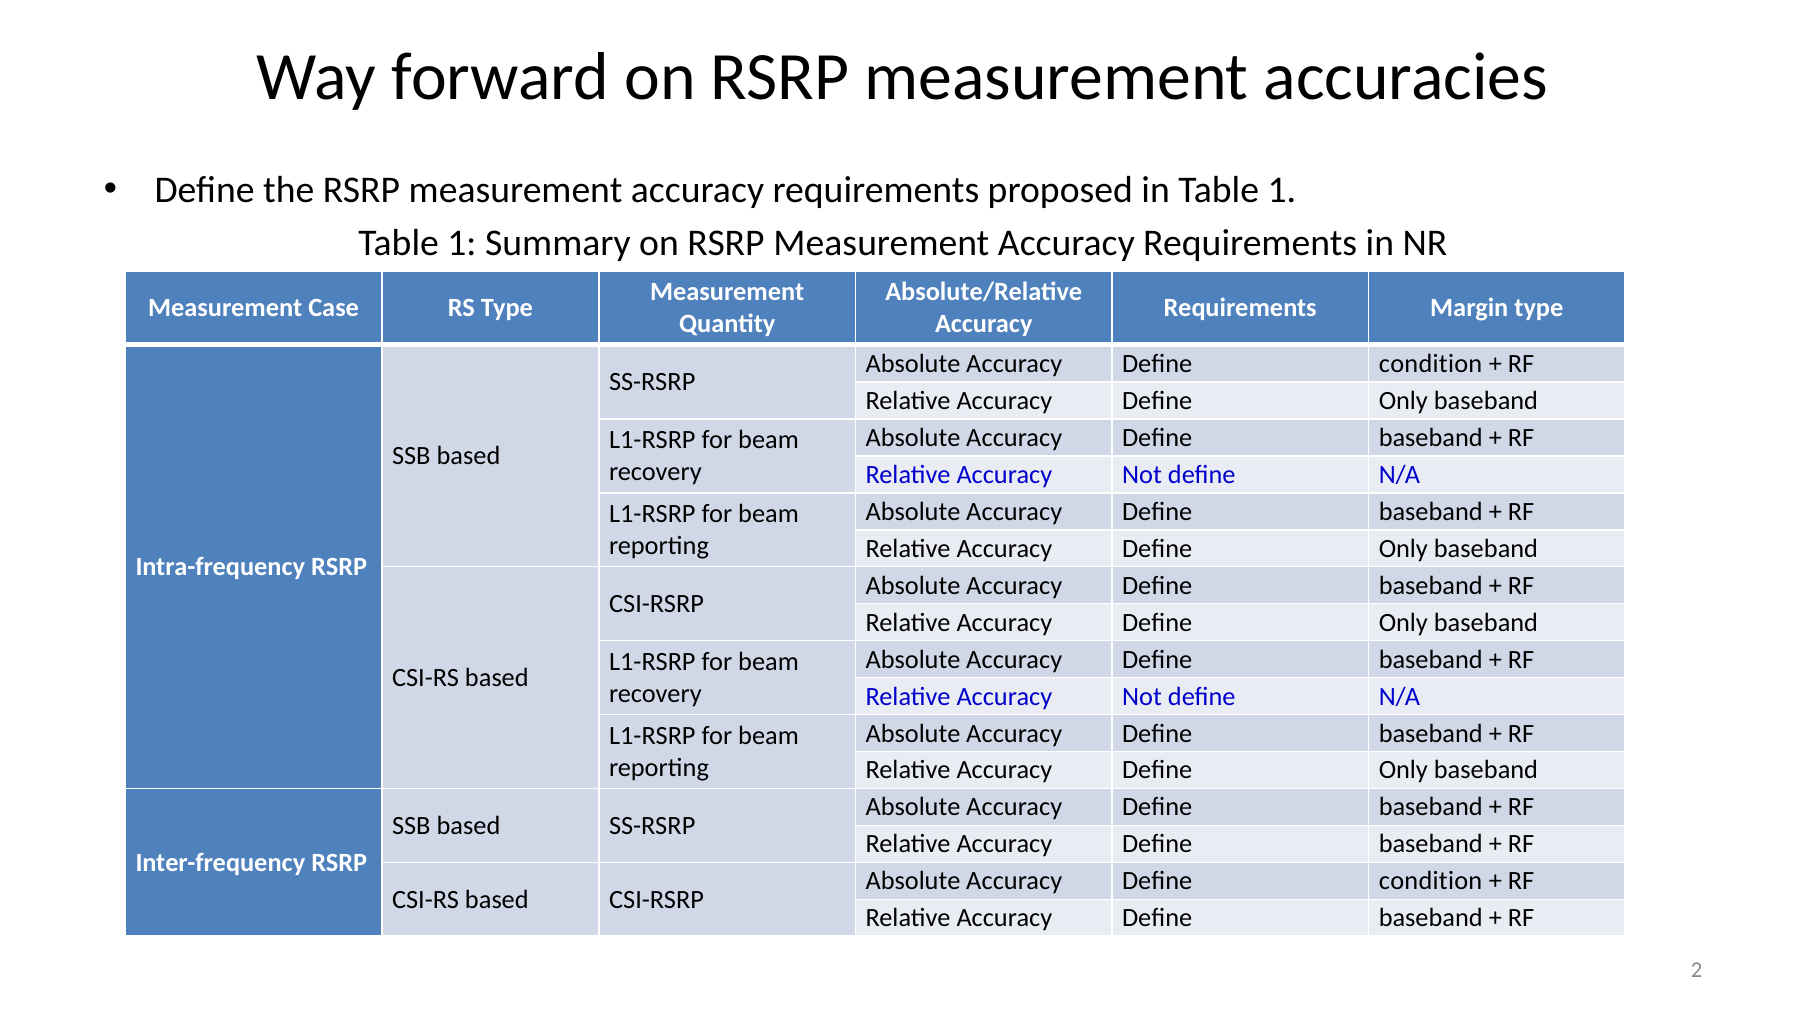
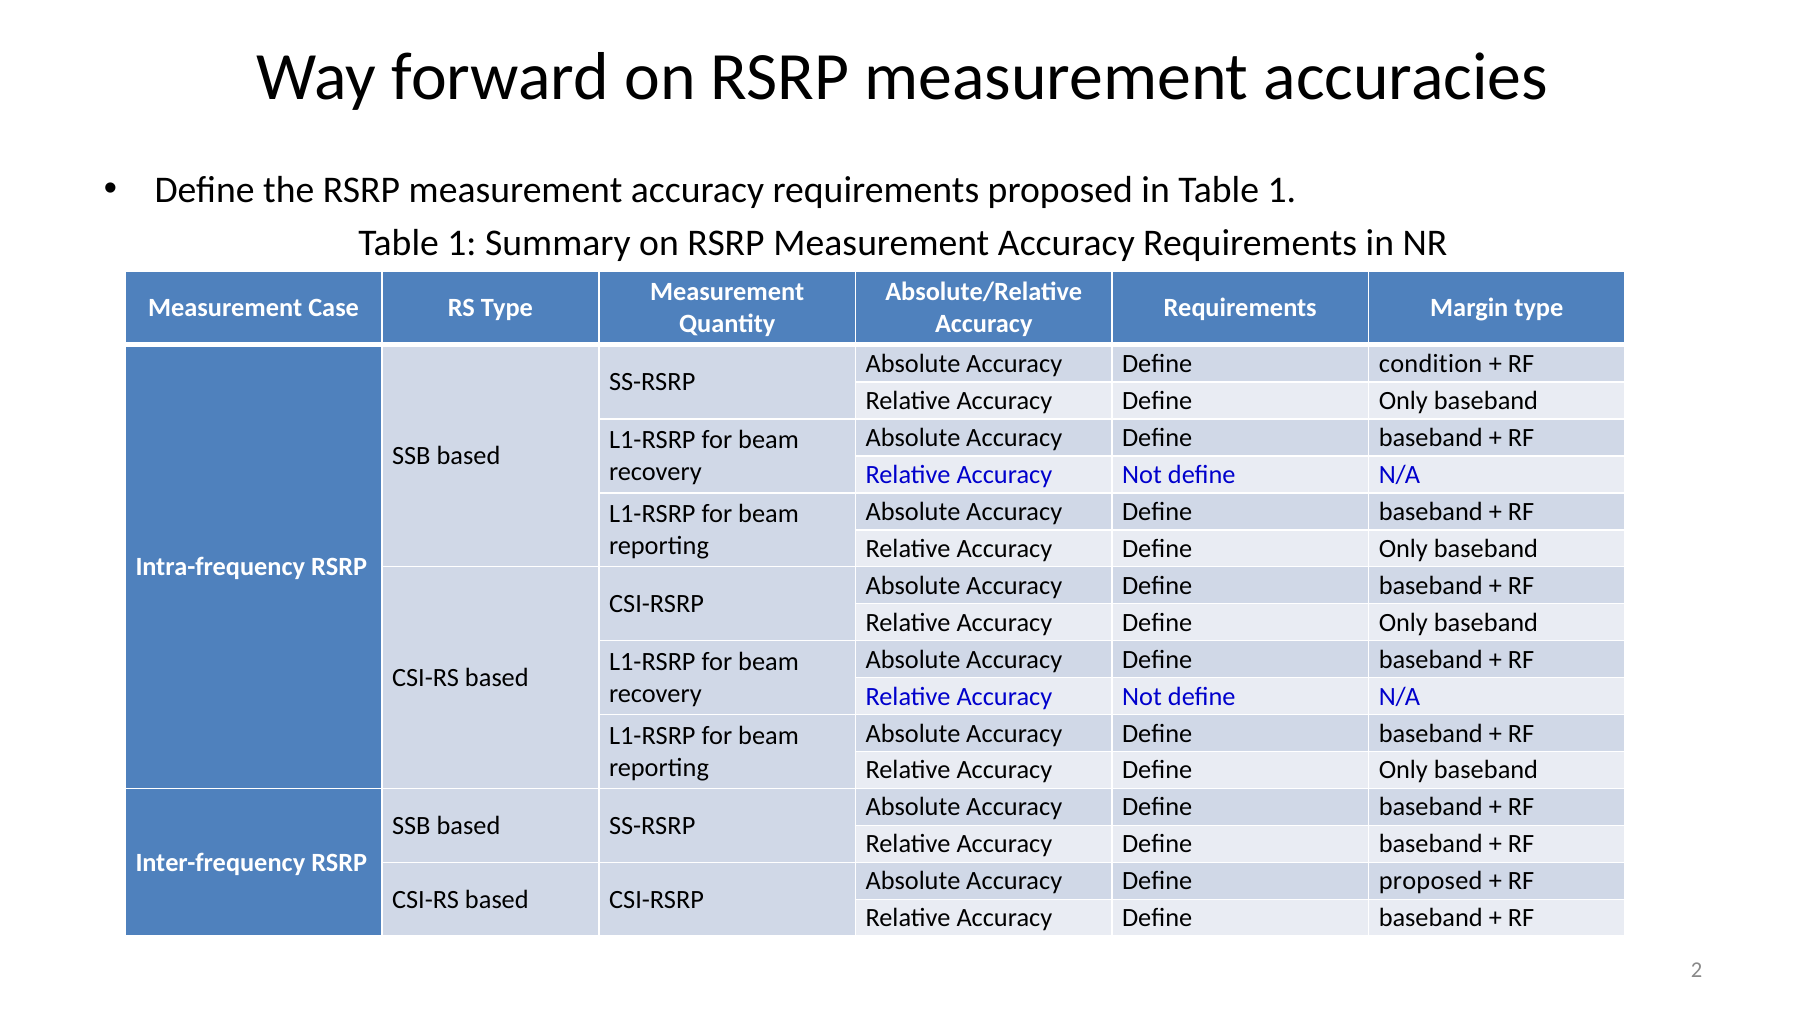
condition: condition -> proposed (1431, 881)
